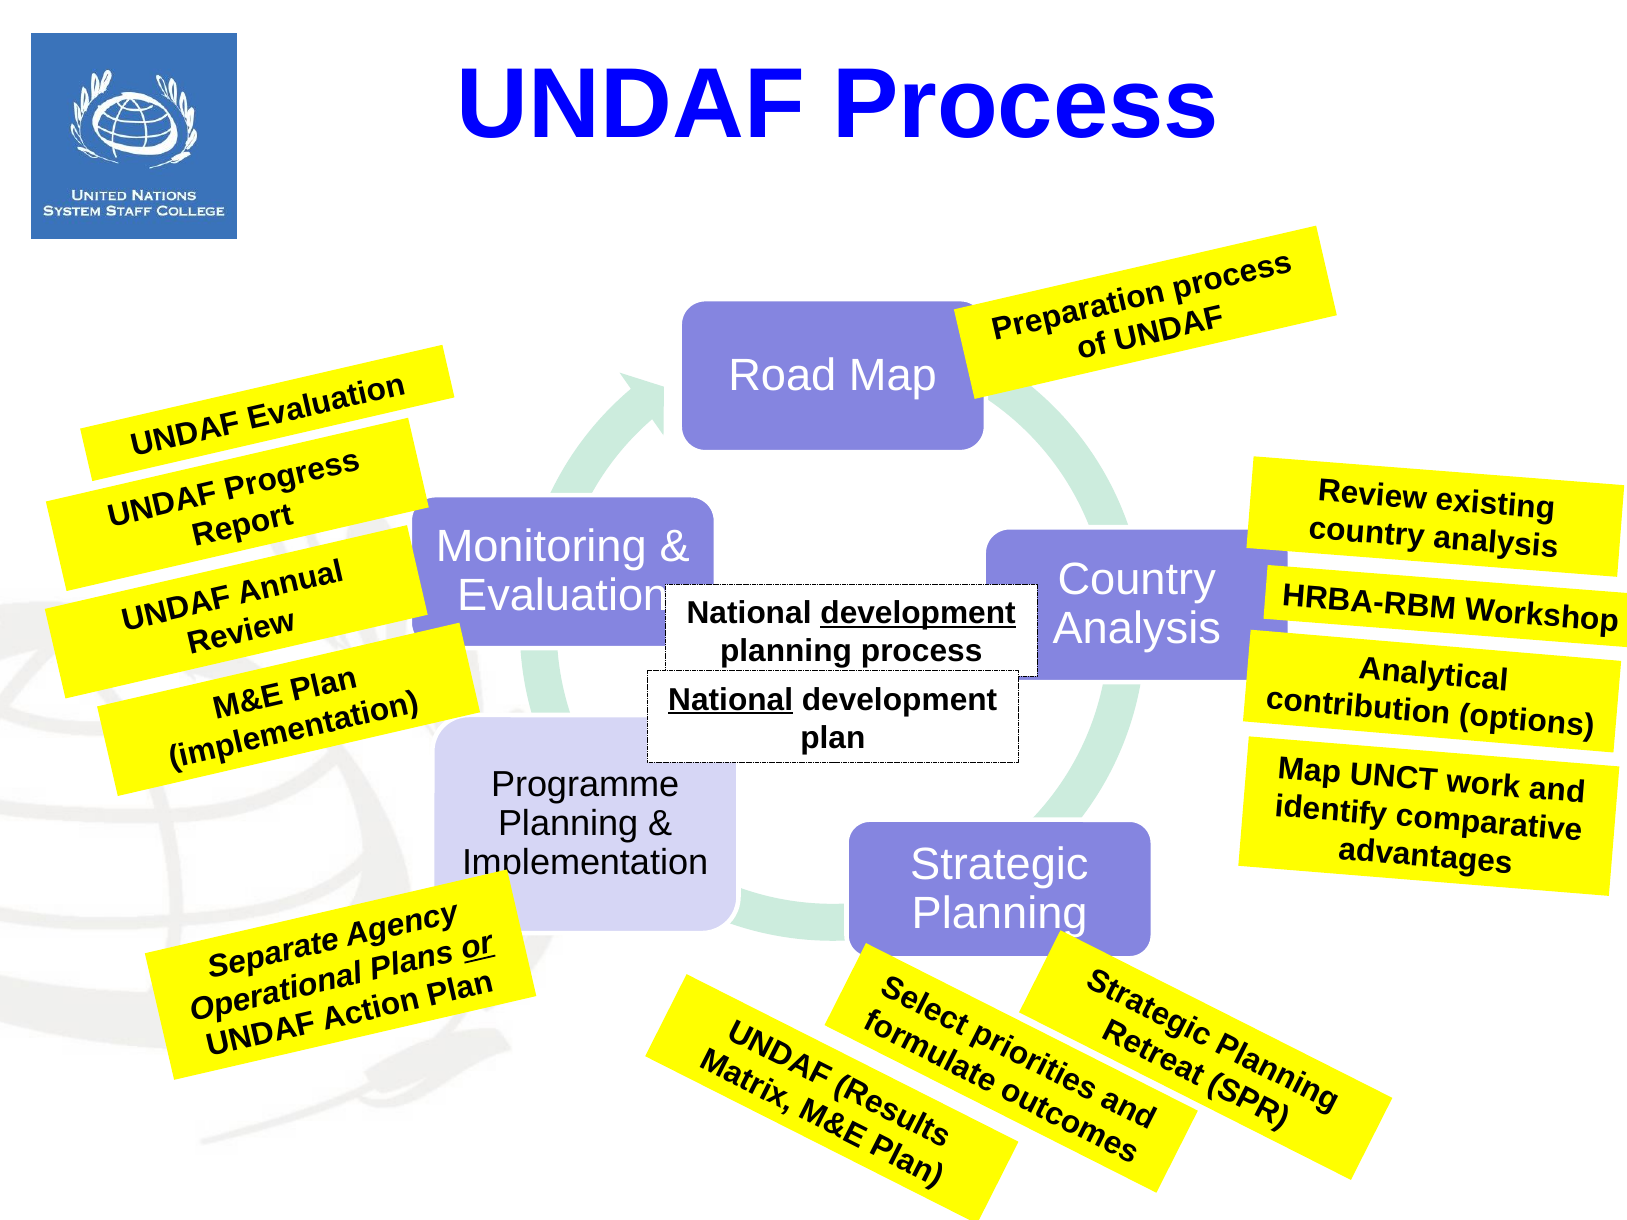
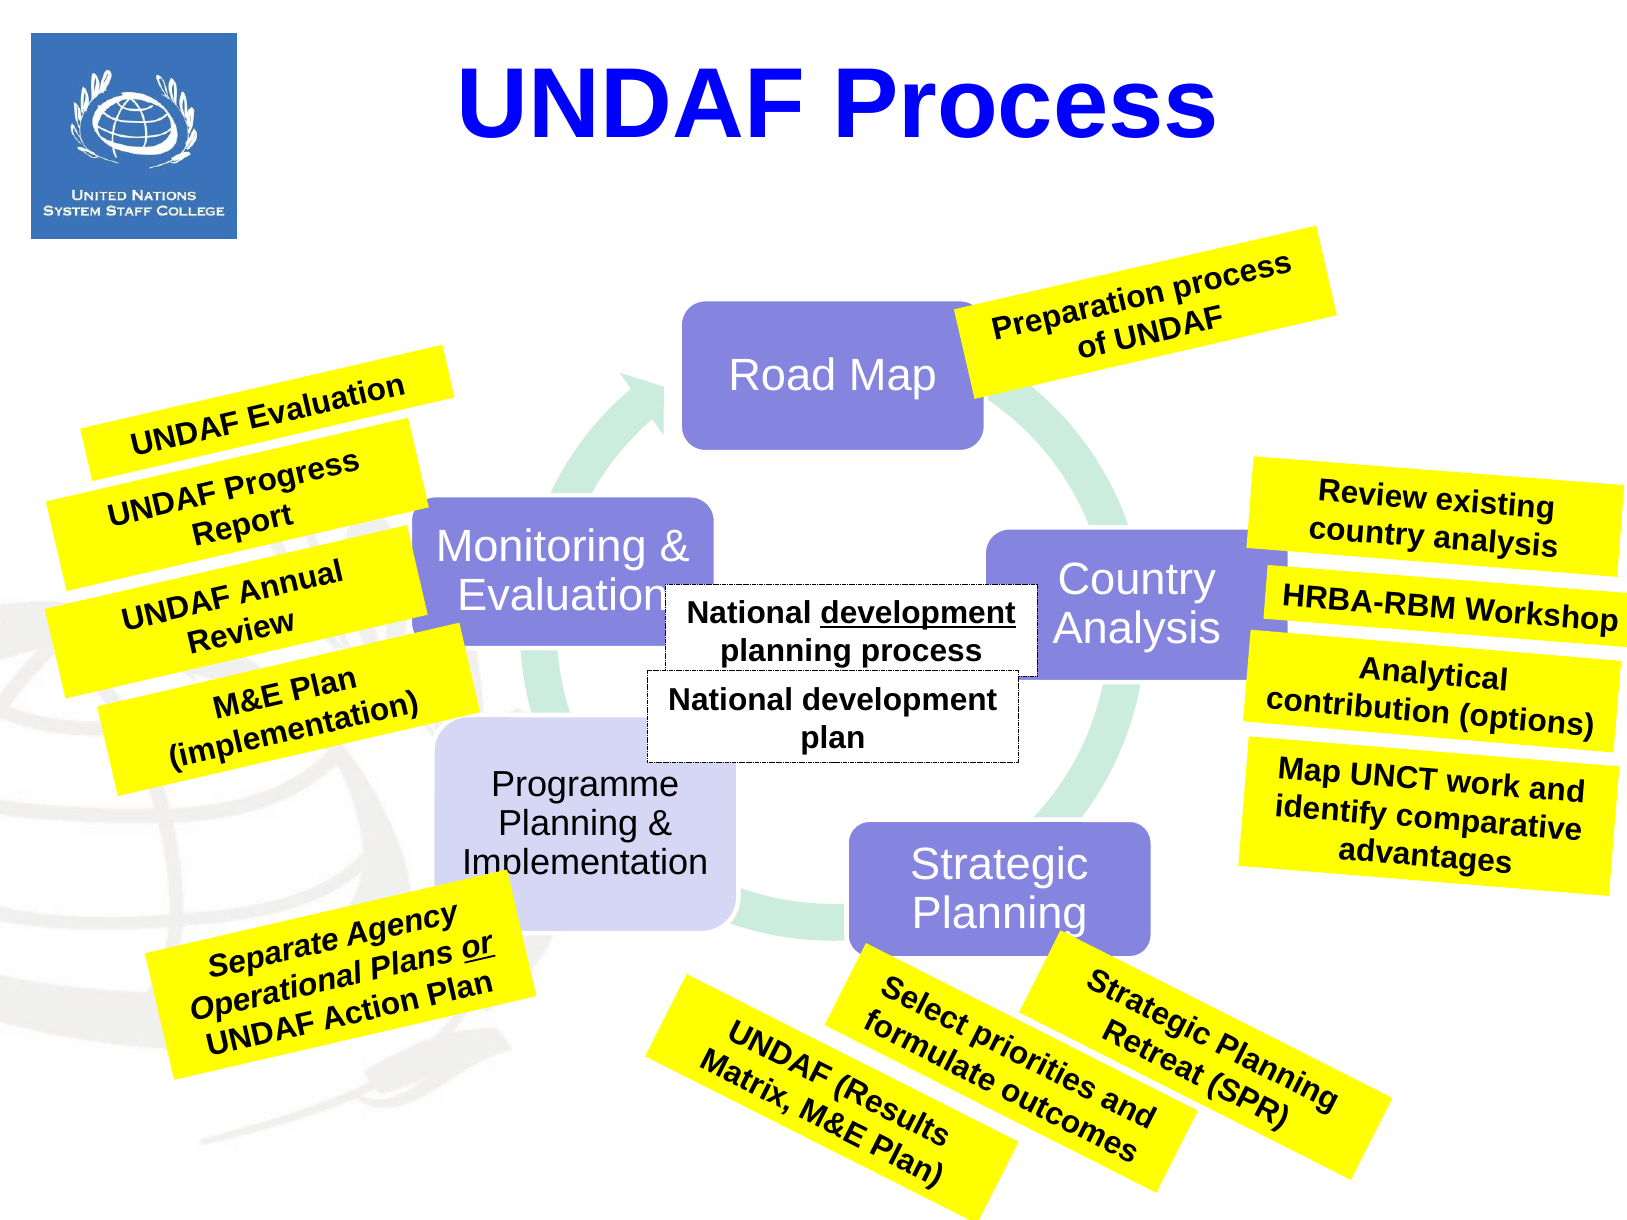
National underline: present -> none (731, 700)
